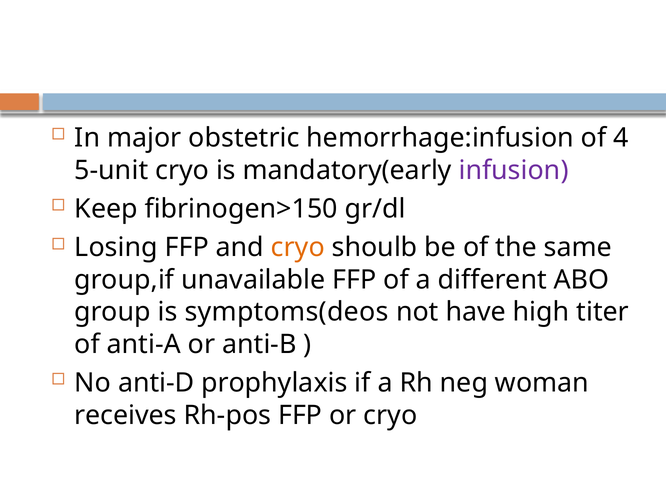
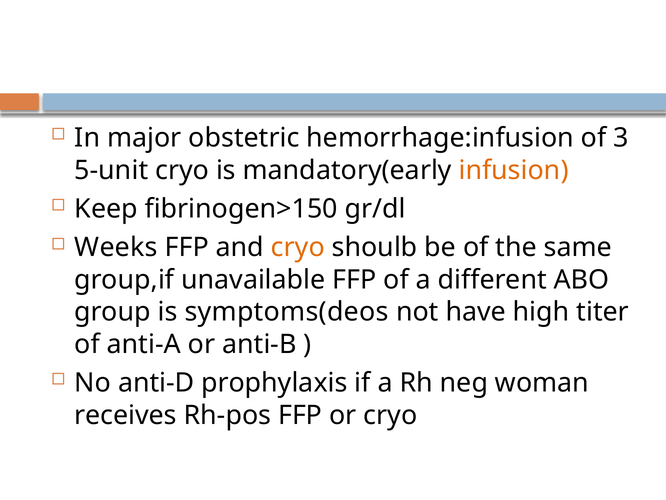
4: 4 -> 3 (621, 138)
infusion colour: purple -> orange (514, 170)
Losing: Losing -> Weeks (116, 247)
